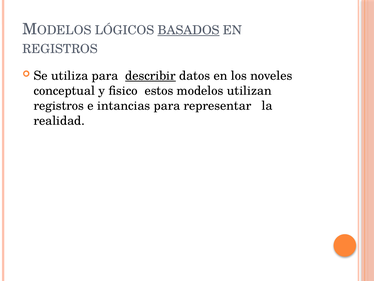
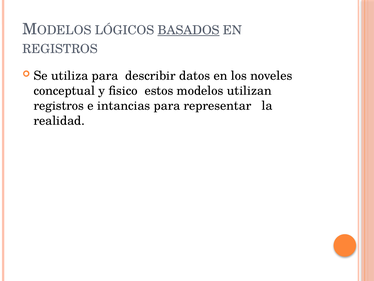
describir underline: present -> none (150, 76)
